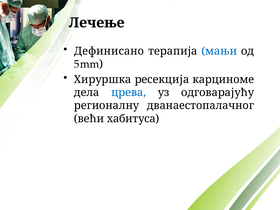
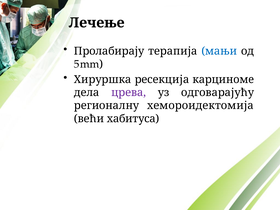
Дeфинисaнo: Дeфинисaнo -> Пролабирају (109, 51)
црева colour: blue -> purple (129, 92)
двaнaeстoпaлaчнoг: двaнaeстoпaлaчнoг -> хемороидектомија (200, 106)
